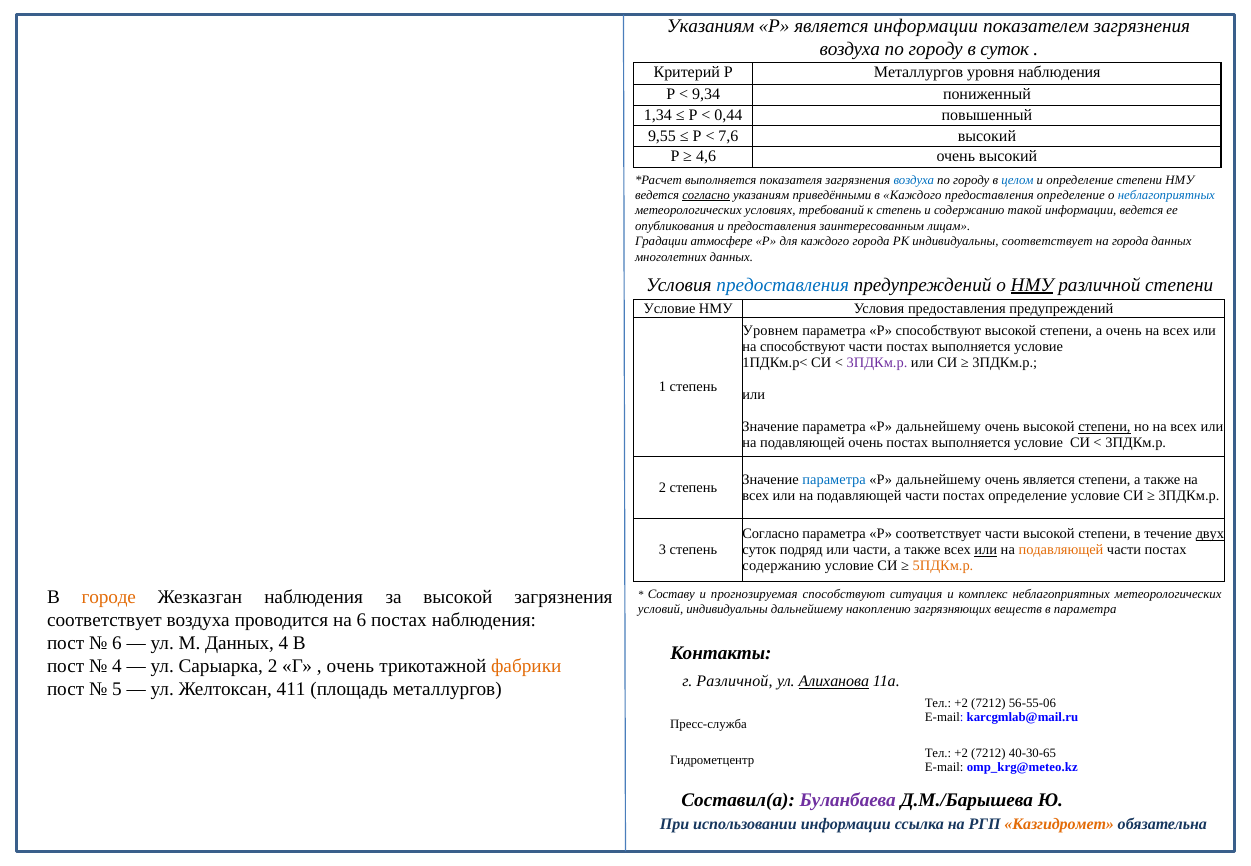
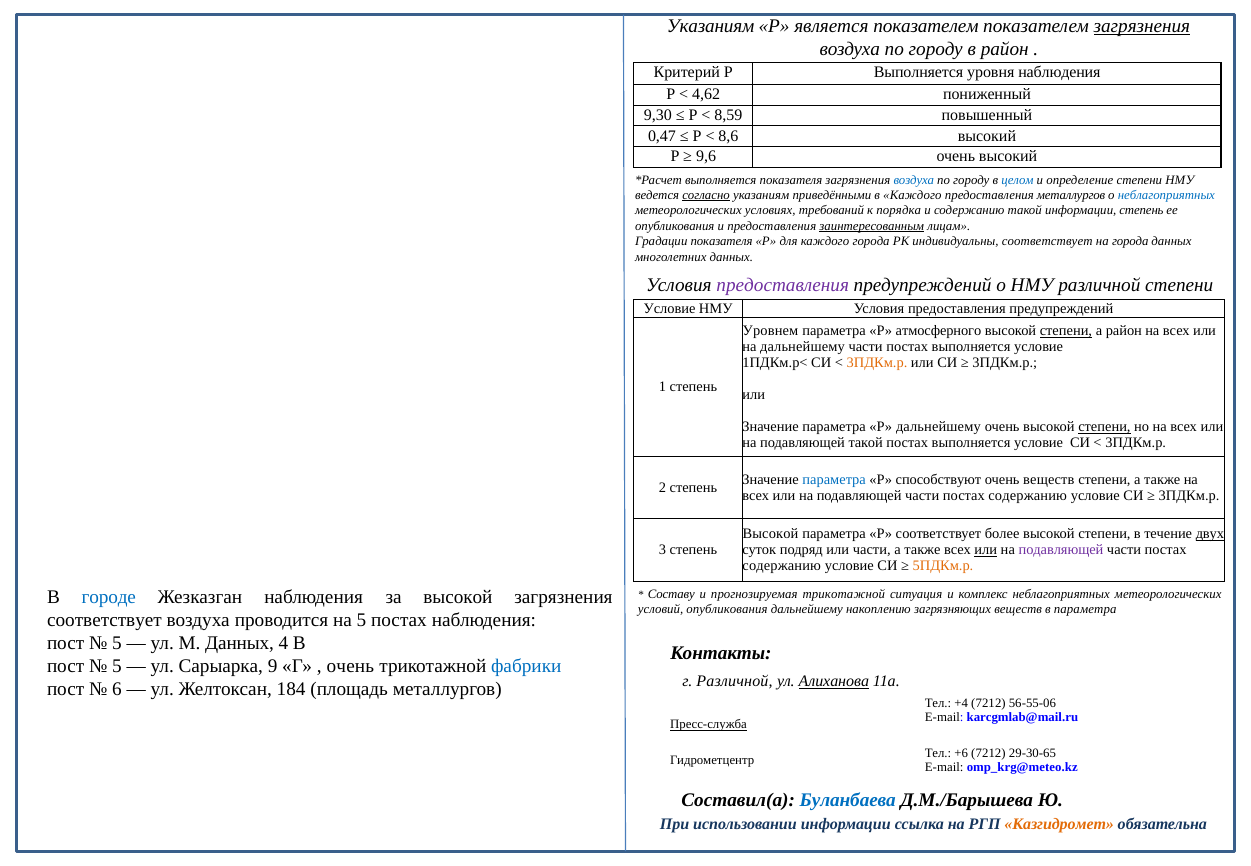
является информации: информации -> показателем (926, 26)
загрязнения underline: none -> present (1142, 26)
в суток: суток -> район (1005, 49)
Р Металлургов: Металлургов -> Выполняется (919, 73)
9,34: 9,34 -> 4,62 (706, 95)
1,34: 1,34 -> 9,30 (658, 115)
0,44: 0,44 -> 8,59 (728, 115)
9,55: 9,55 -> 0,47 (662, 136)
7,6: 7,6 -> 8,6 (728, 136)
4,6: 4,6 -> 9,6 (706, 157)
предоставления определение: определение -> металлургов (1071, 195)
к степень: степень -> порядка (899, 211)
информации ведется: ведется -> степень (1142, 211)
заинтересованным underline: none -> present (872, 226)
Градации атмосфере: атмосфере -> показателя (722, 241)
предоставления colour: blue -> purple (783, 285)
НМУ underline: present -> none (1032, 285)
Р способствуют: способствуют -> атмосферного (939, 331)
степени underline: none -> present (1066, 331)
а очень: очень -> район (1124, 331)
на способствуют: способствуют -> дальнейшему (802, 347)
3ПДКм.р colour: purple -> orange (877, 363)
подавляющей очень: очень -> такой (866, 443)
дальнейшему: дальнейшему -> способствуют (938, 480)
очень является: является -> веществ (1049, 480)
определение: определение -> содержанию (1028, 496)
Согласно: Согласно -> Высокой (771, 534)
соответствует части: части -> более (1002, 534)
подавляющей colour: orange -> purple (1061, 550)
городе colour: orange -> blue (109, 597)
прогнозируемая способствуют: способствуют -> трикотажной (844, 594)
условий индивидуальны: индивидуальны -> опубликования (727, 610)
на 6: 6 -> 5 (361, 620)
6: 6 -> 5 (117, 643)
4: 4 -> 5 (117, 666)
Сарыарка 2: 2 -> 9 (273, 666)
фабрики colour: orange -> blue (526, 666)
5: 5 -> 6 (117, 689)
411: 411 -> 184 (291, 689)
+2: +2 -> +4 (961, 703)
Пресс-служба underline: none -> present (709, 725)
+2: +2 -> +6 (961, 753)
40-30-65: 40-30-65 -> 29-30-65 (1032, 753)
Буланбаева colour: purple -> blue (848, 800)
